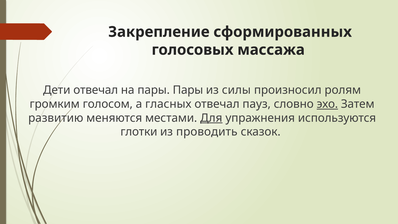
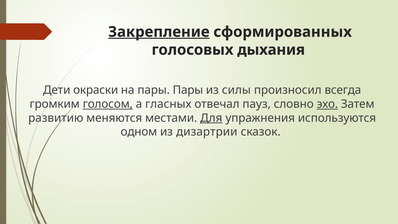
Закрепление underline: none -> present (159, 32)
массажа: массажа -> дыхания (271, 50)
Дети отвечал: отвечал -> окраски (96, 90)
ролям: ролям -> всегда (343, 90)
голосом underline: none -> present (108, 104)
глотки: глотки -> одном (139, 132)
проводить: проводить -> дизартрии (207, 132)
